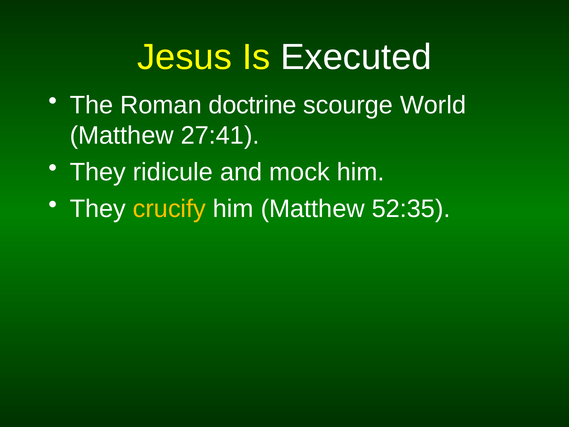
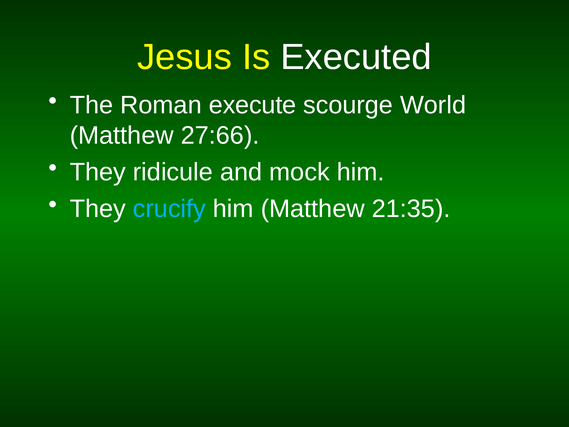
doctrine: doctrine -> execute (253, 105)
27:41: 27:41 -> 27:66 (220, 135)
crucify colour: yellow -> light blue (169, 209)
52:35: 52:35 -> 21:35 (411, 209)
